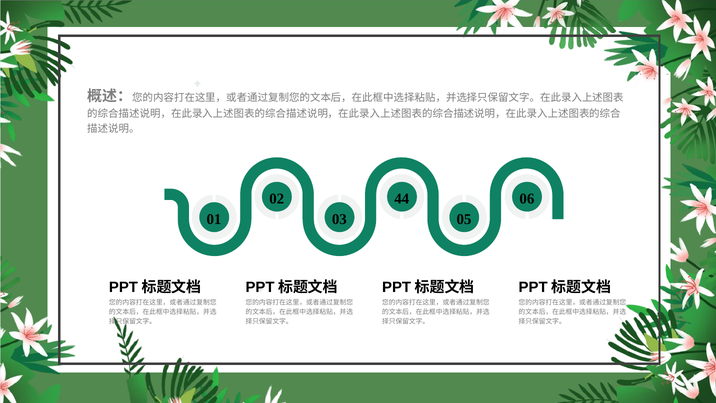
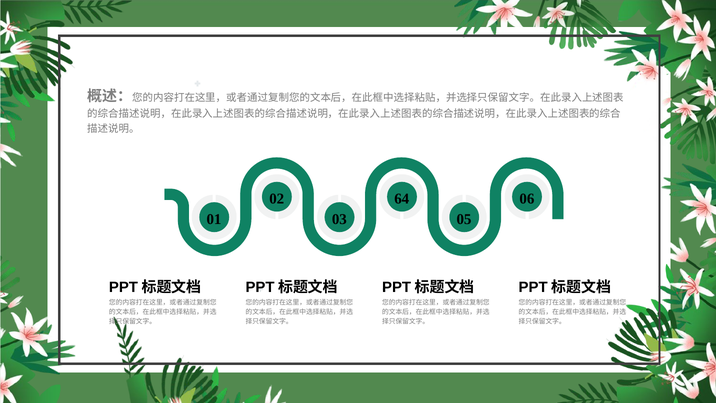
44: 44 -> 64 (402, 199)
